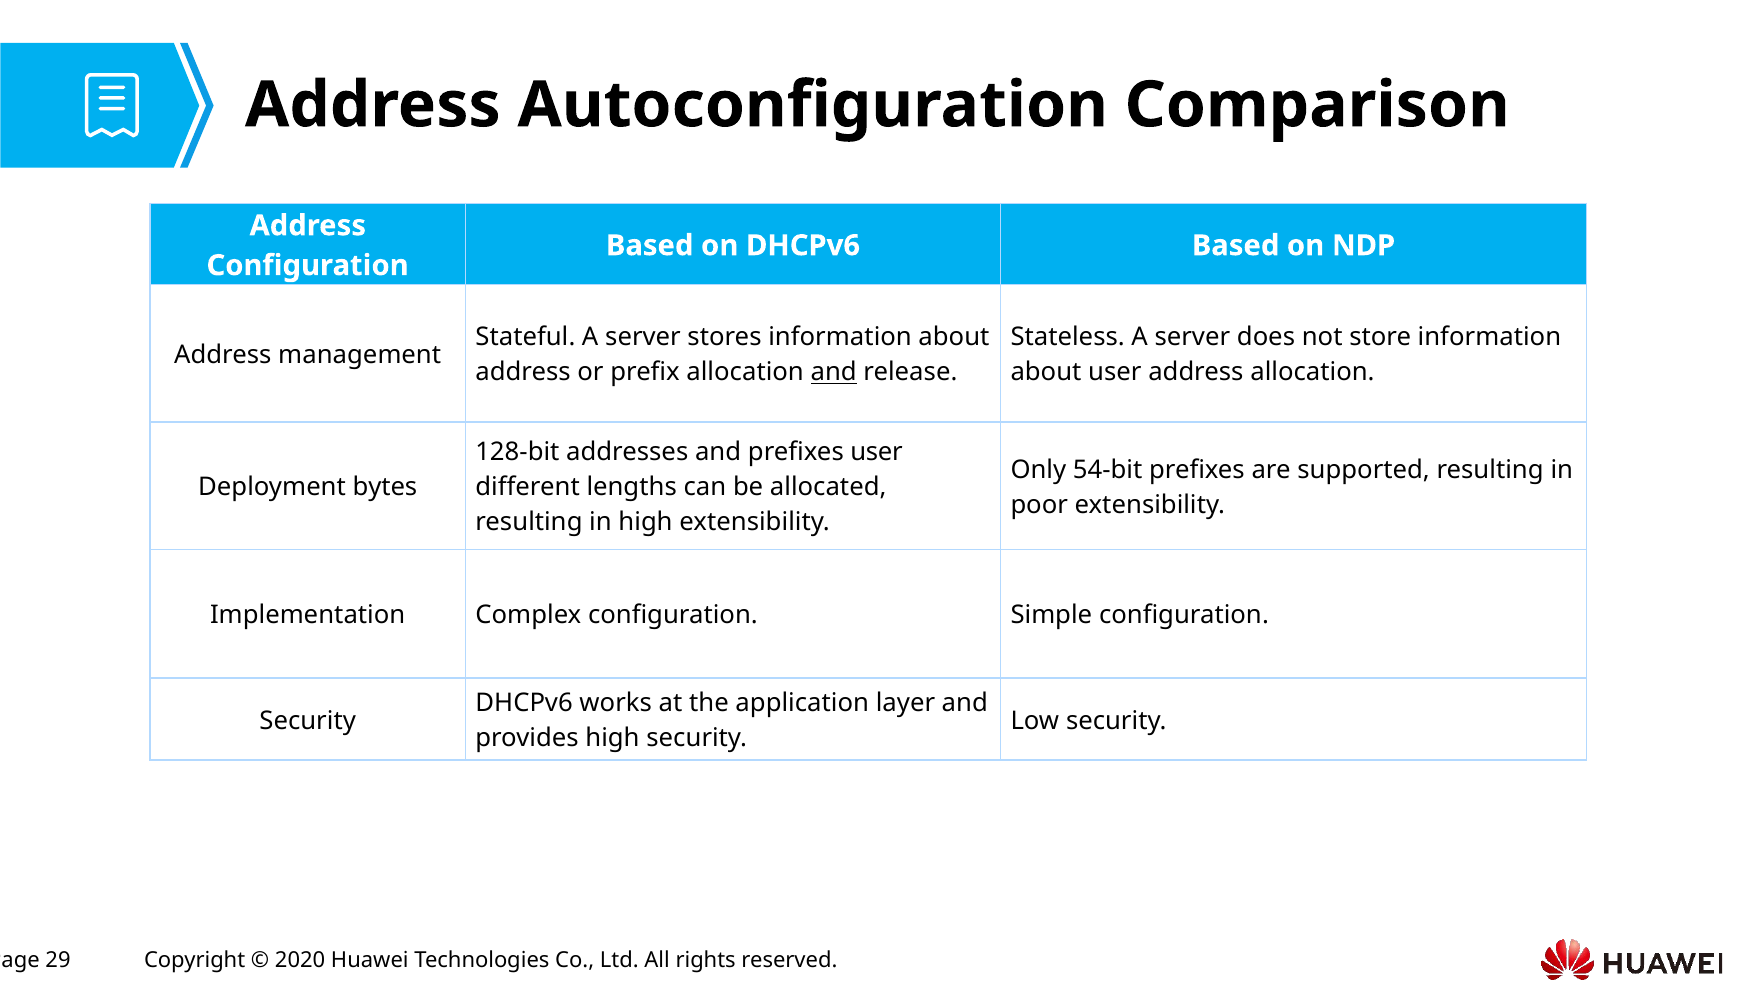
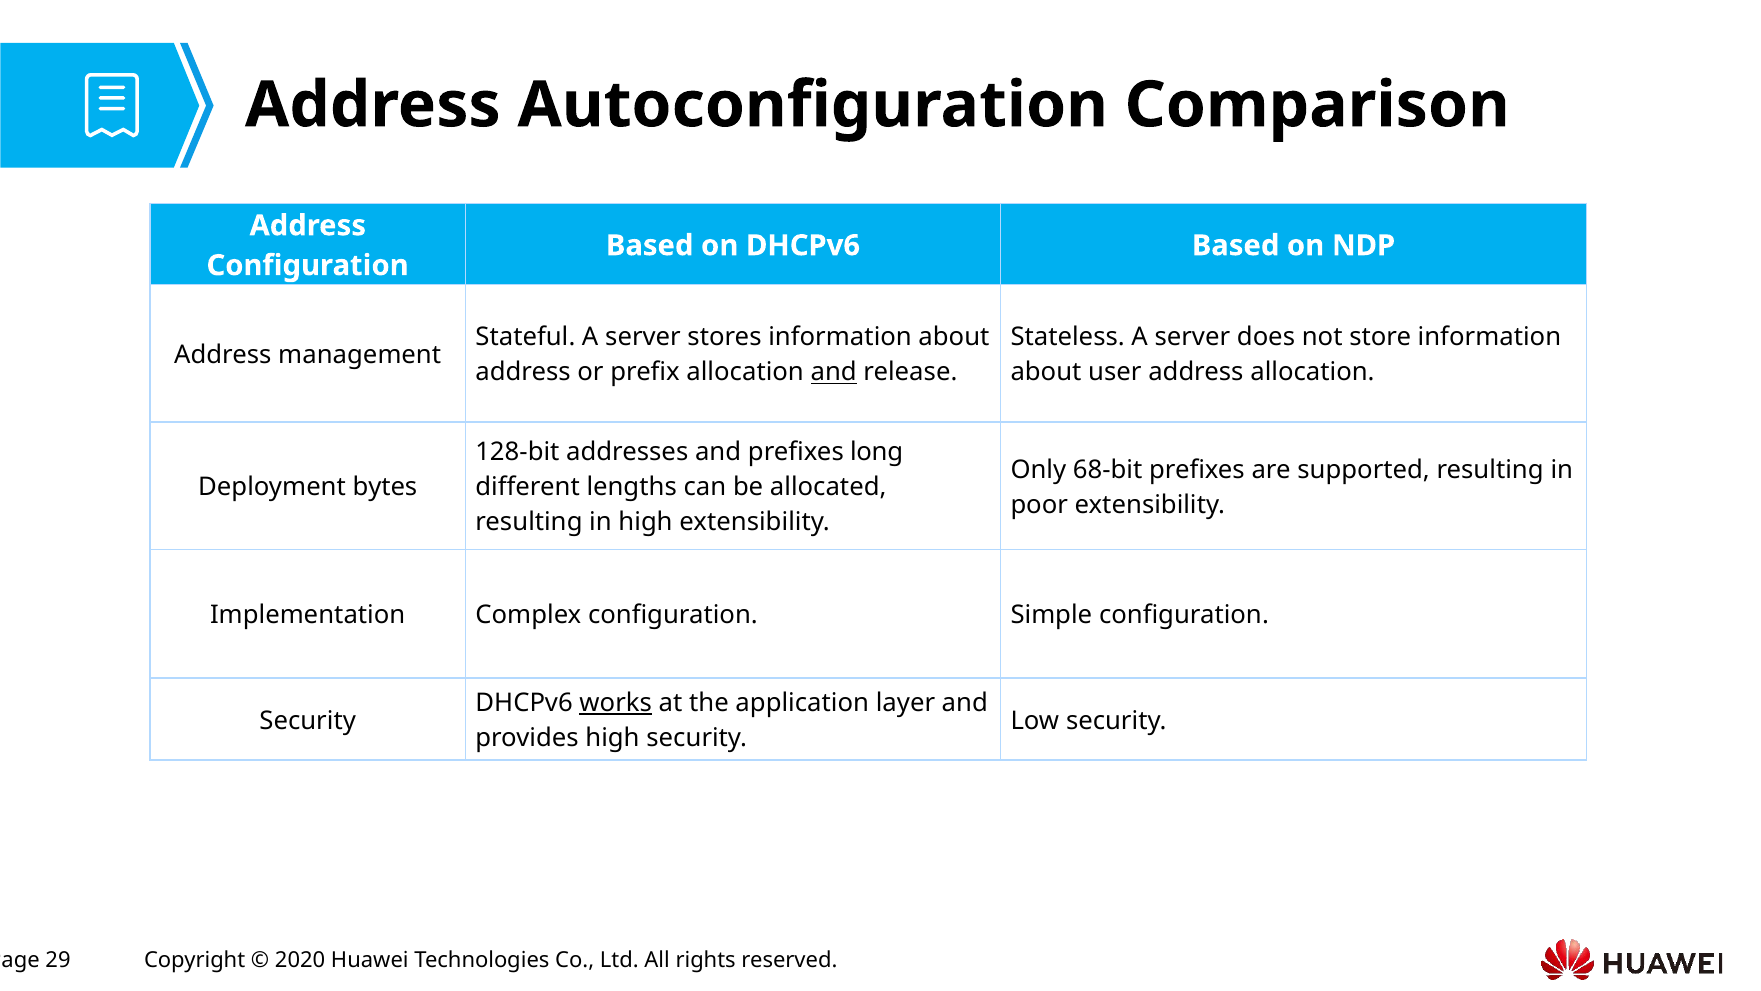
prefixes user: user -> long (877, 452)
54-bit: 54-bit -> 68-bit (1108, 469)
works underline: none -> present (616, 703)
